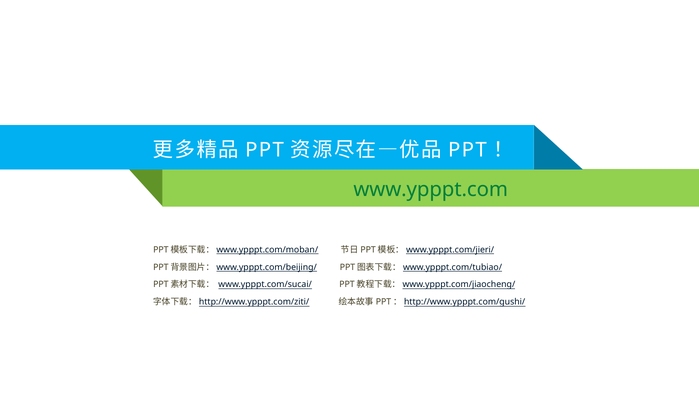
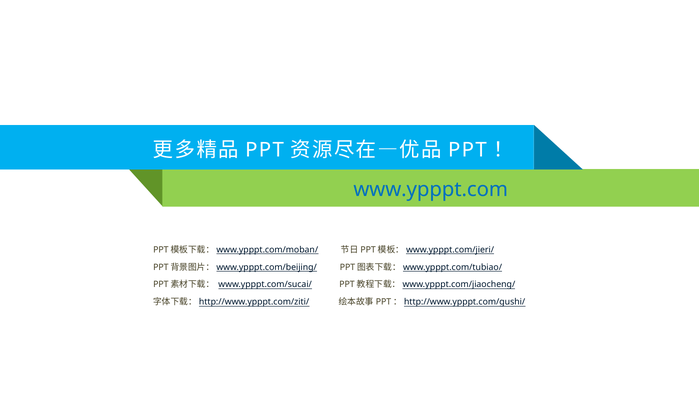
www.ypppt.com colour: green -> blue (431, 189)
